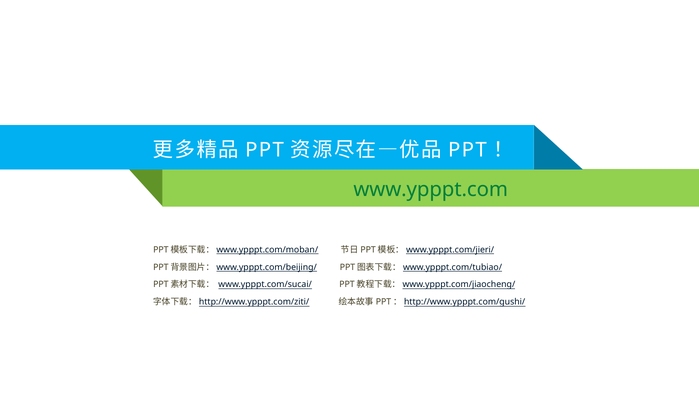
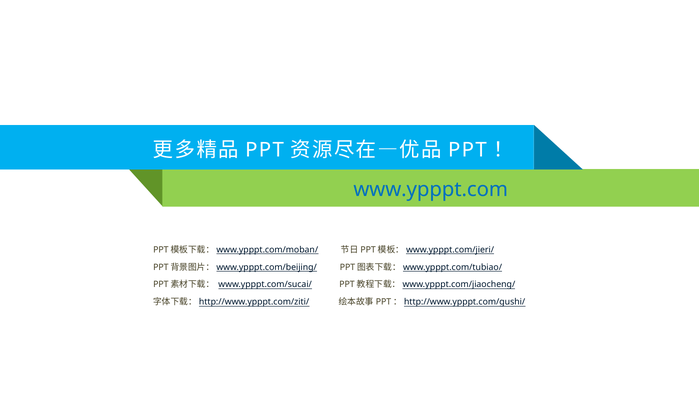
www.ypppt.com colour: green -> blue (431, 189)
